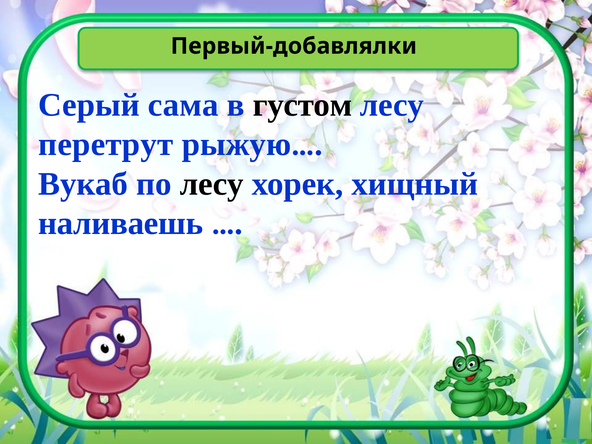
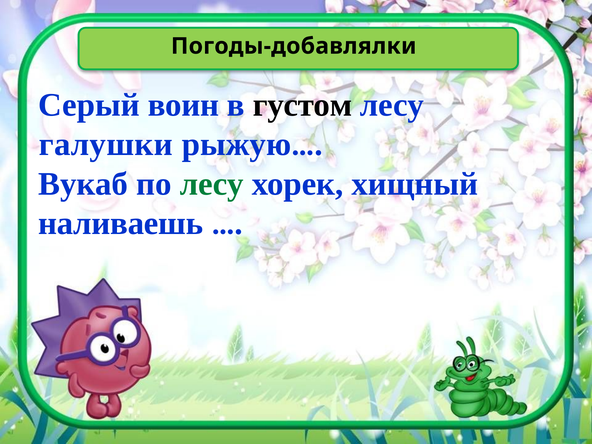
Первый-добавлялки: Первый-добавлялки -> Погоды-добавлялки (294, 46)
сама: сама -> воин (183, 105)
перетрут: перетрут -> галушки (106, 144)
лесу colour: black -> green (212, 184)
